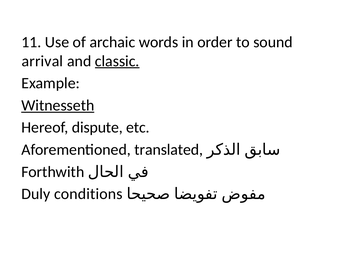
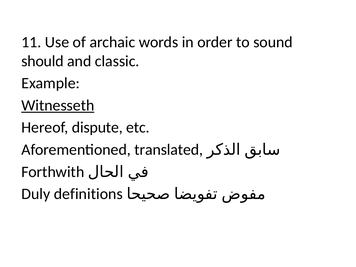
arrival: arrival -> should (43, 61)
classic underline: present -> none (117, 61)
conditions: conditions -> definitions (88, 194)
